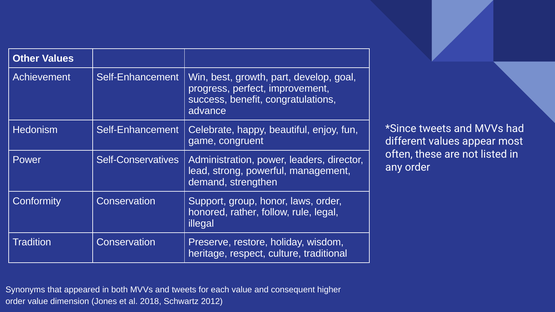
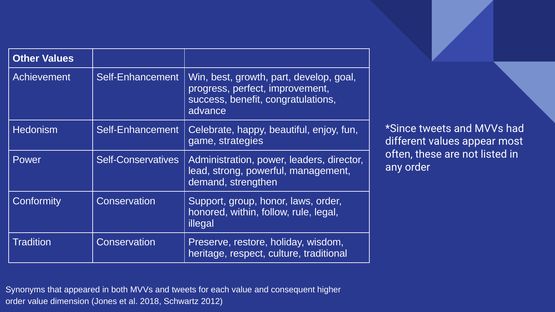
congruent: congruent -> strategies (241, 141)
rather: rather -> within (245, 212)
